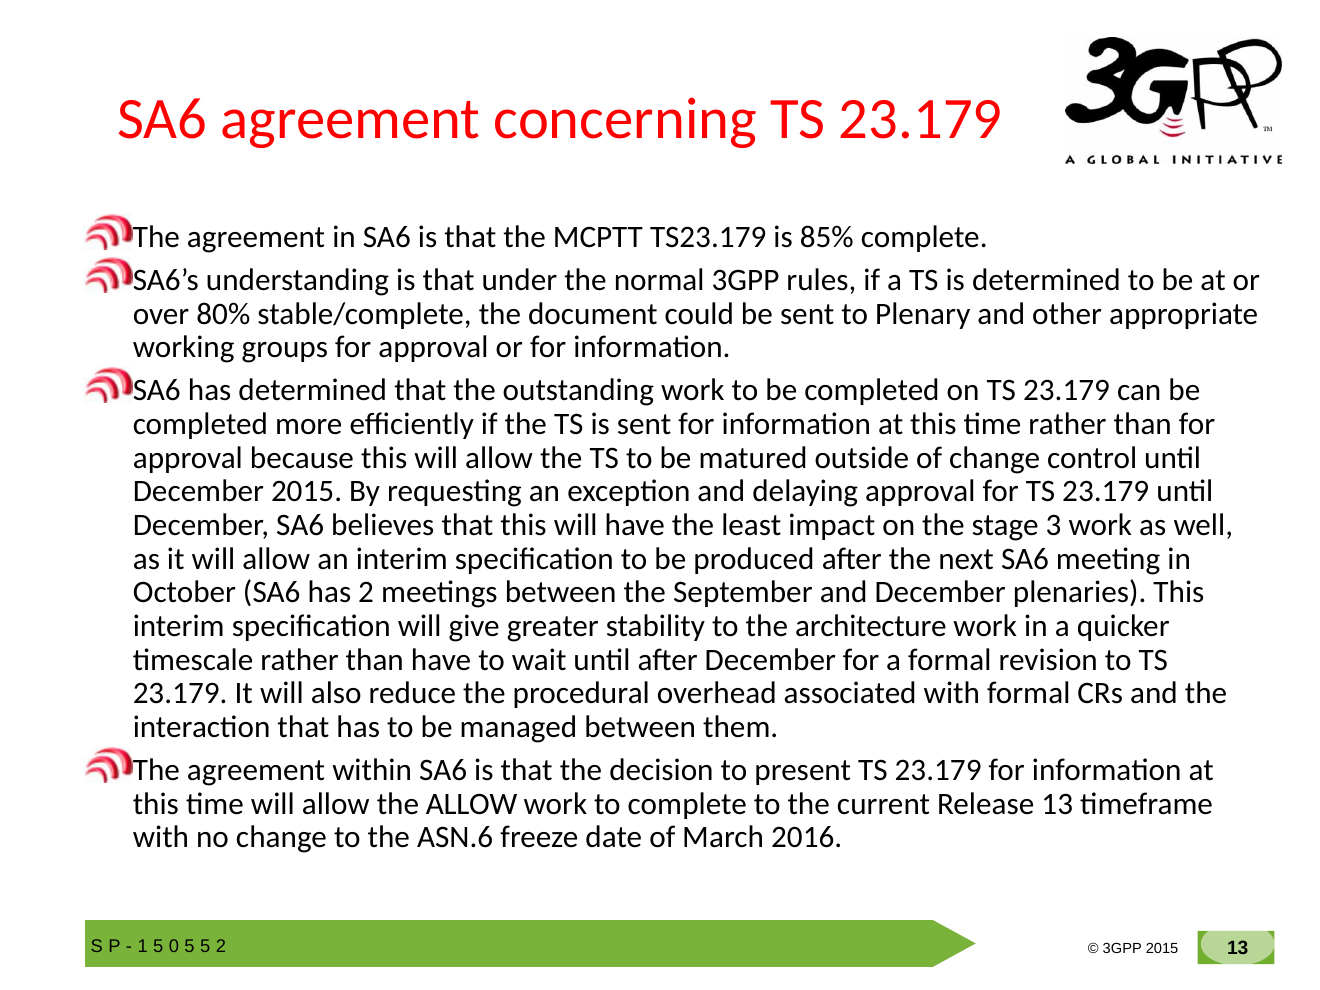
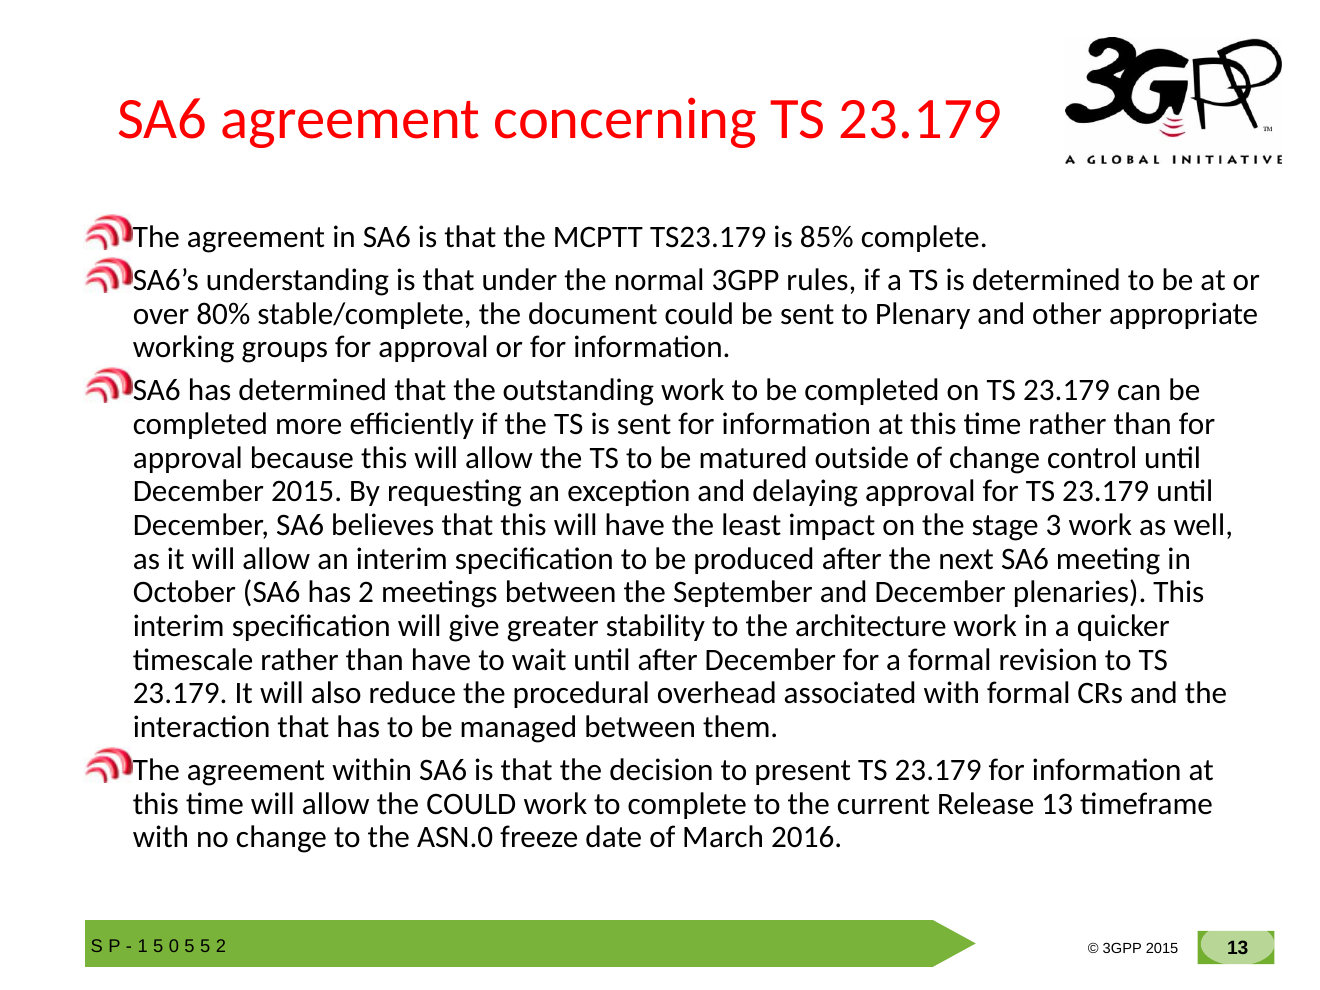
the ALLOW: ALLOW -> COULD (471, 804)
ASN.6: ASN.6 -> ASN.0 (455, 838)
